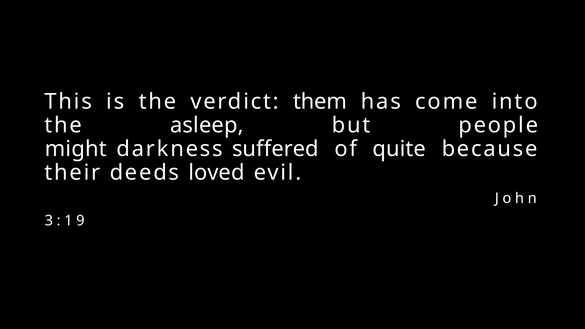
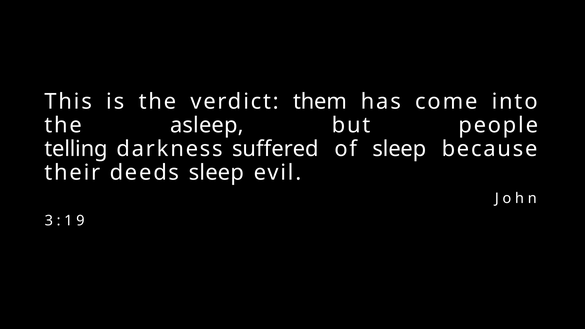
might: might -> telling (76, 149)
of quite: quite -> sleep (399, 149)
deeds loved: loved -> sleep (216, 173)
